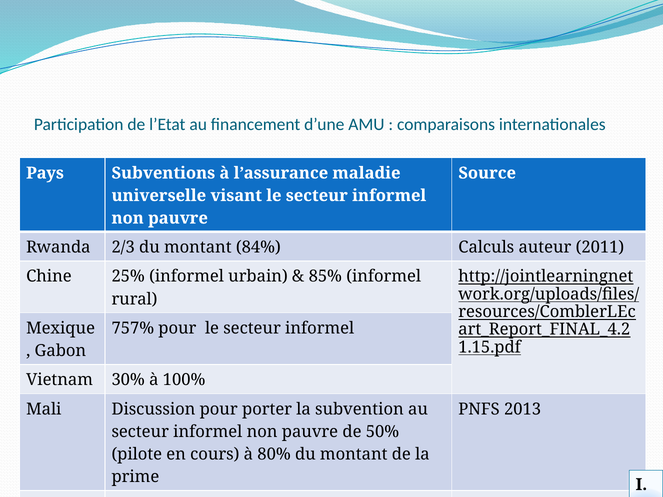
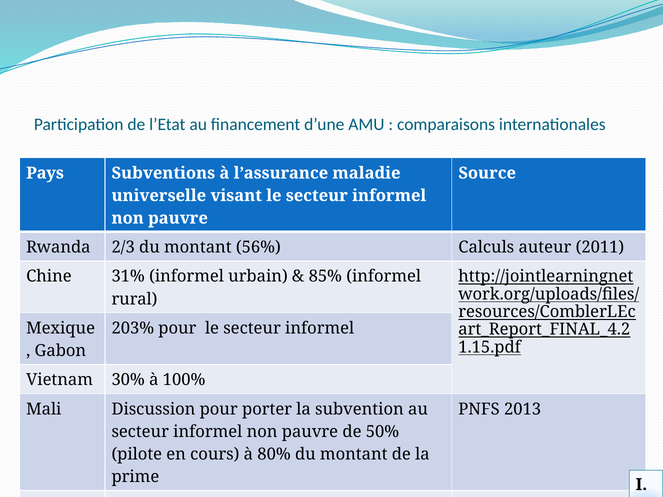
84%: 84% -> 56% (258, 247)
25%: 25% -> 31% (128, 277)
757%: 757% -> 203% (133, 328)
